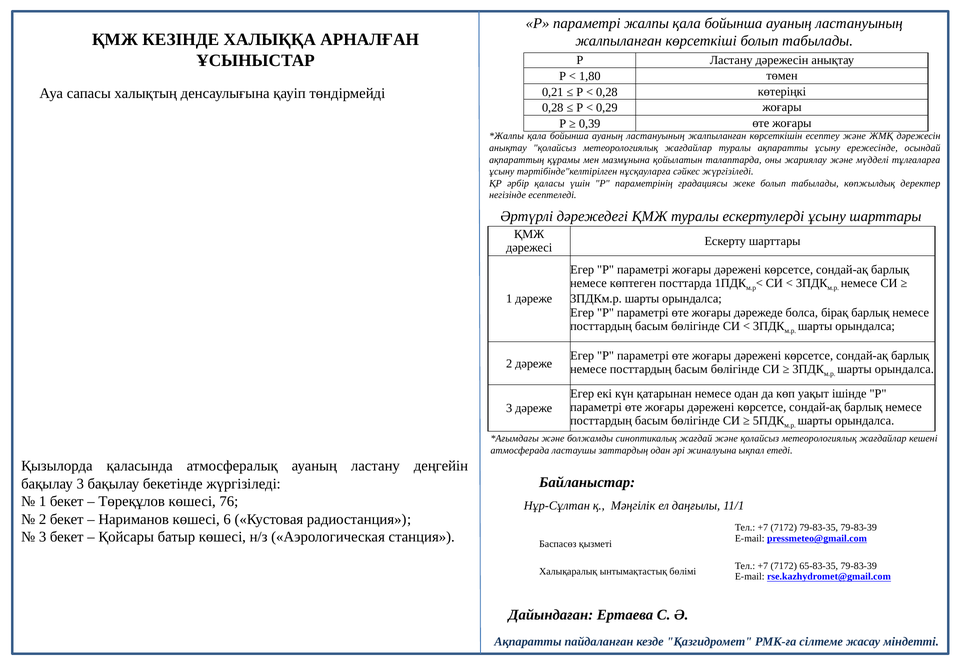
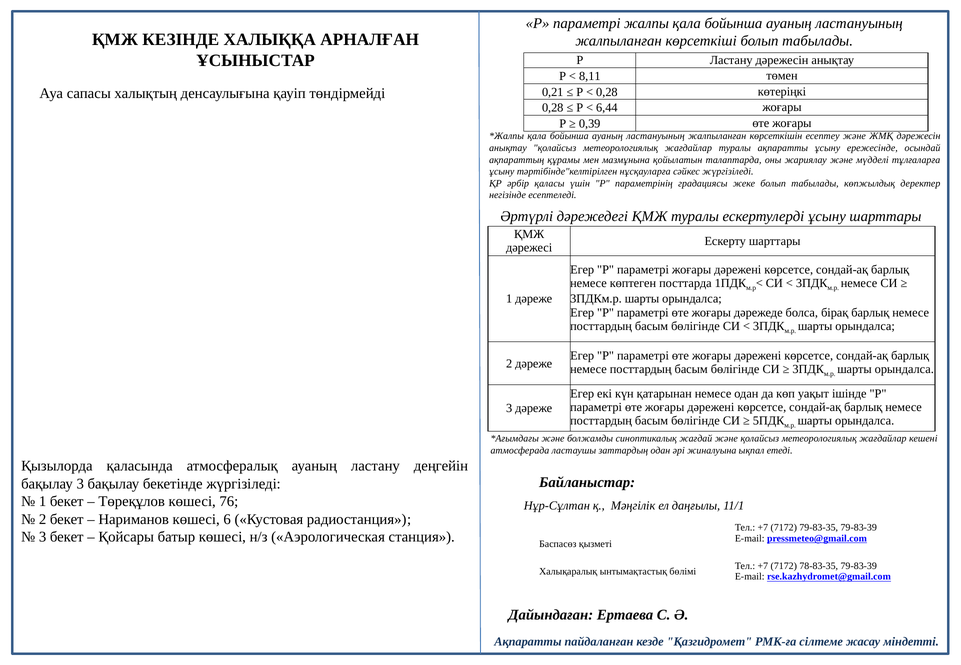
1,80: 1,80 -> 8,11 (590, 76)
0,29: 0,29 -> 6,44 (607, 108)
65-83-35: 65-83-35 -> 78-83-35 (819, 566)
